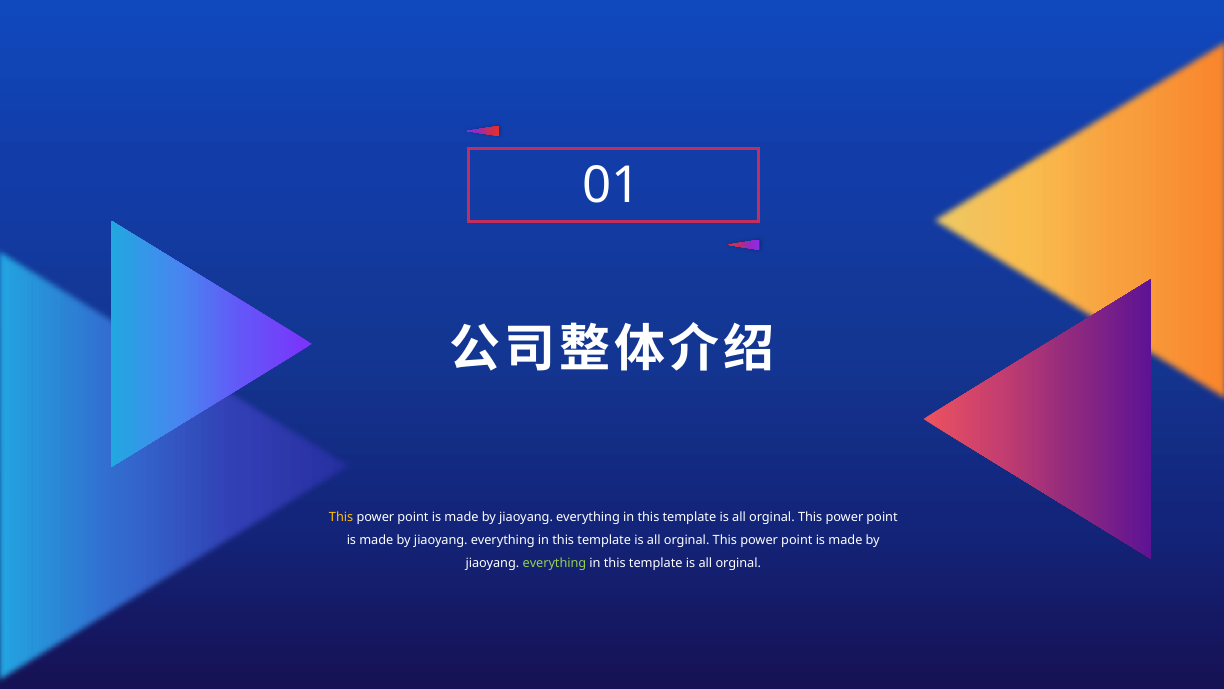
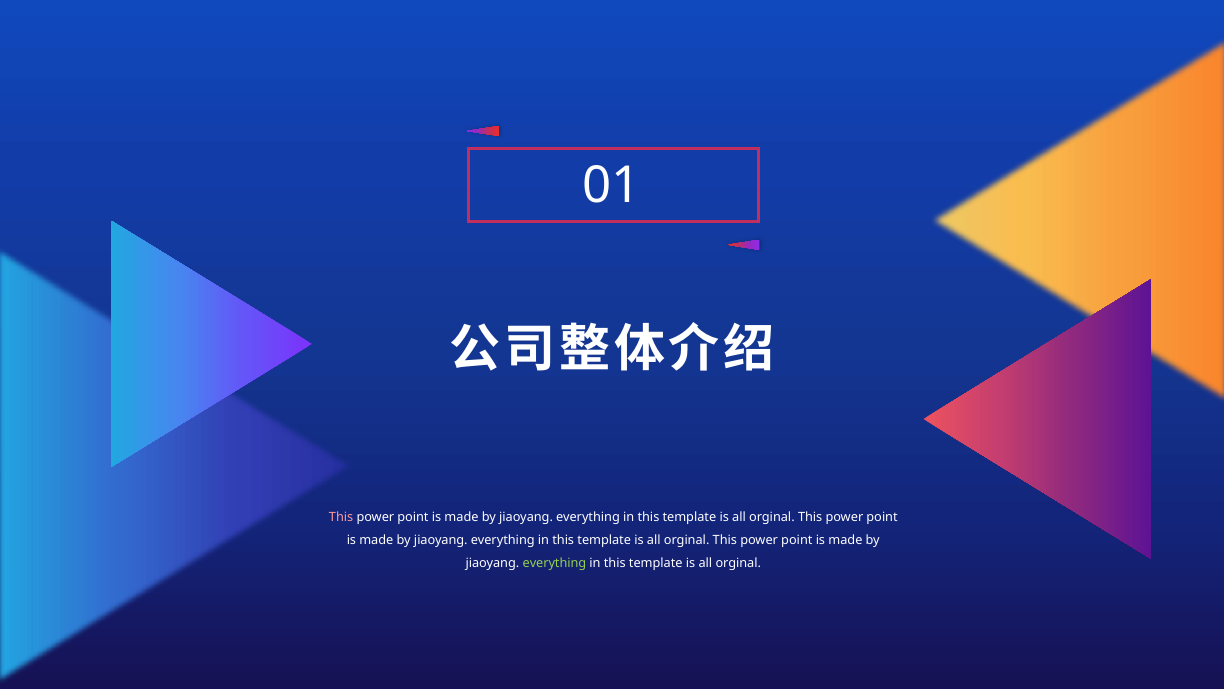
This colour: yellow -> pink (341, 517)
